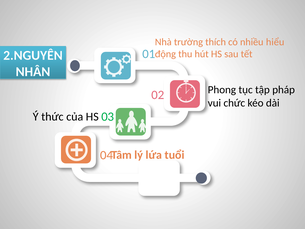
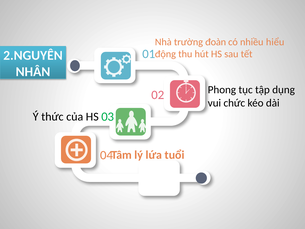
thích: thích -> đoàn (216, 42)
pháp: pháp -> dụng (284, 90)
